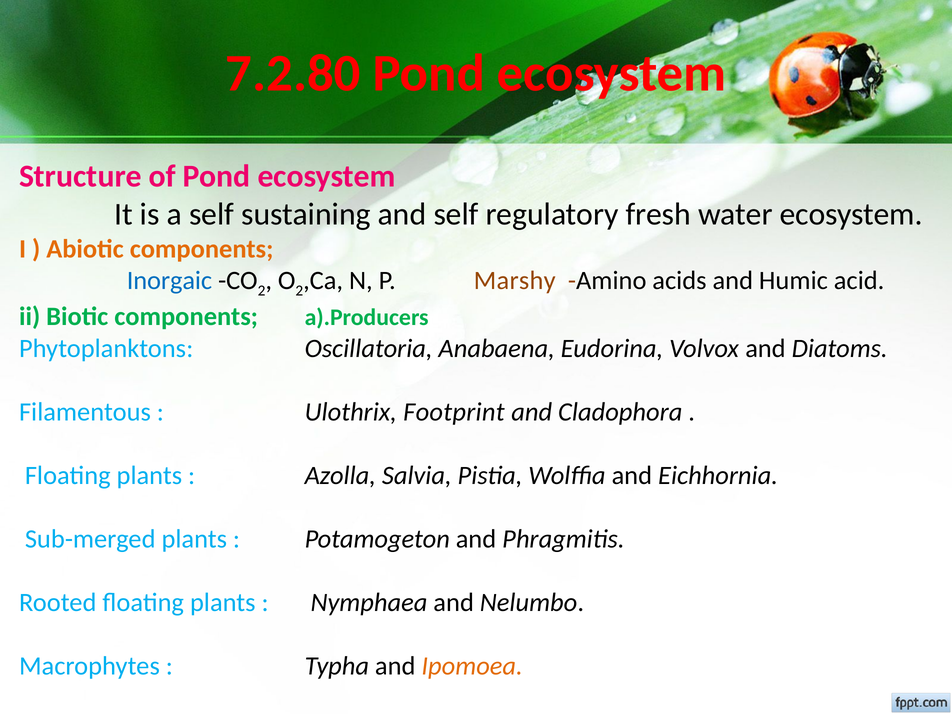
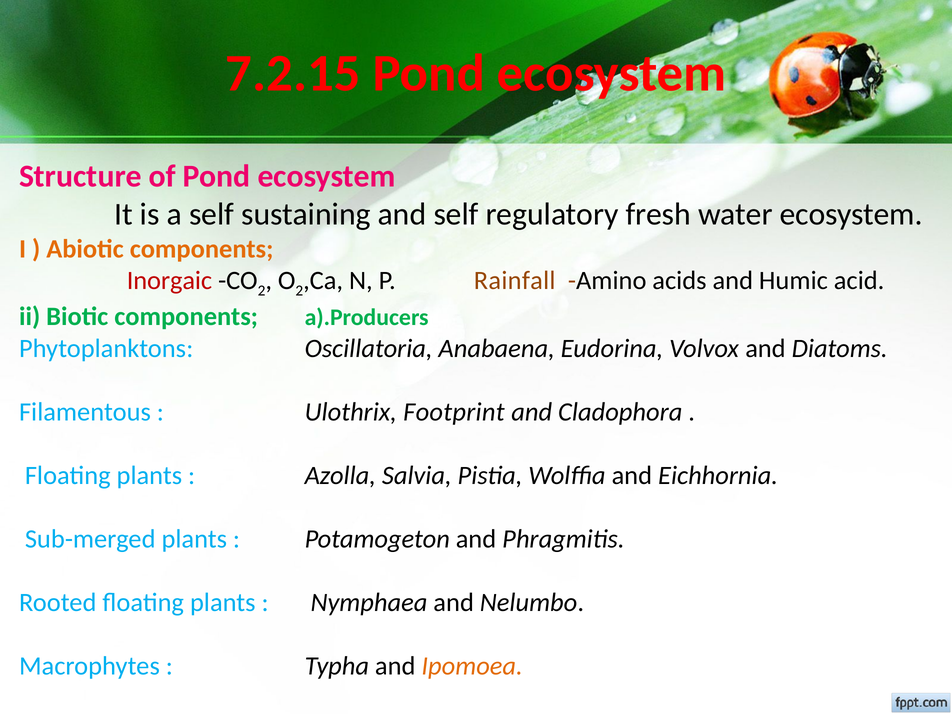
7.2.80: 7.2.80 -> 7.2.15 (293, 73)
Inorgaic colour: blue -> red (169, 281)
Marshy: Marshy -> Rainfall (515, 281)
